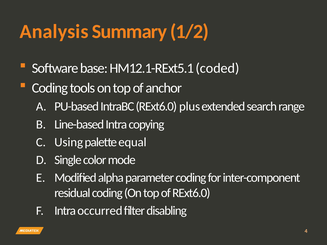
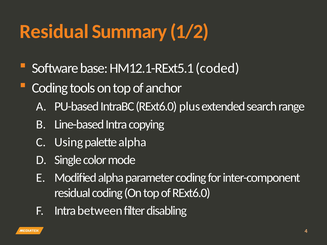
Analysis: Analysis -> Residual (54, 32)
palette equal: equal -> alpha (132, 142)
occurred: occurred -> between (100, 211)
